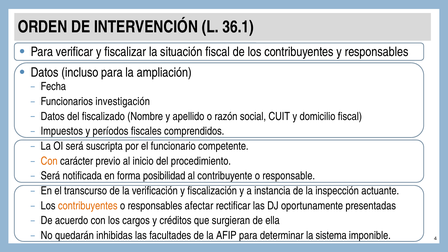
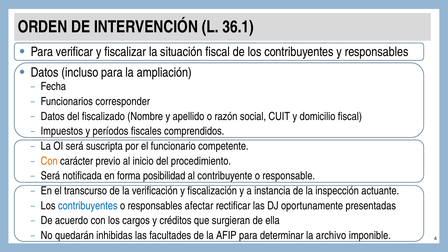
investigación: investigación -> corresponder (123, 101)
contribuyentes colour: orange -> blue (88, 206)
sistema: sistema -> archivo (331, 236)
